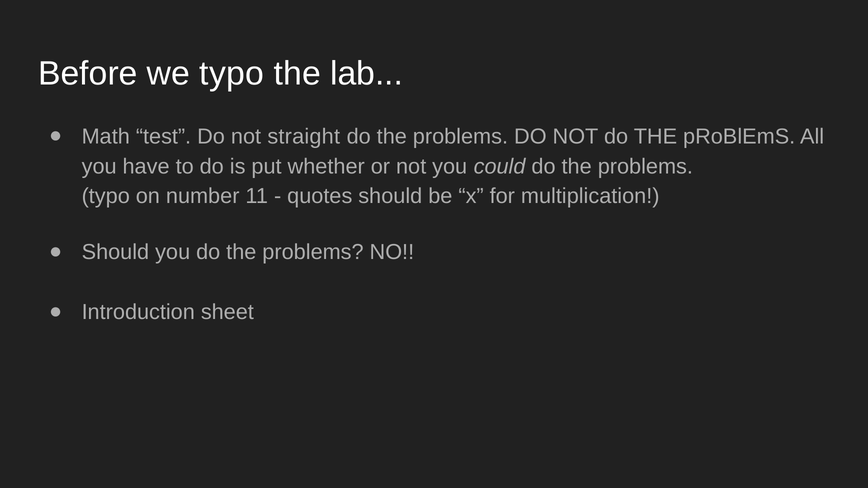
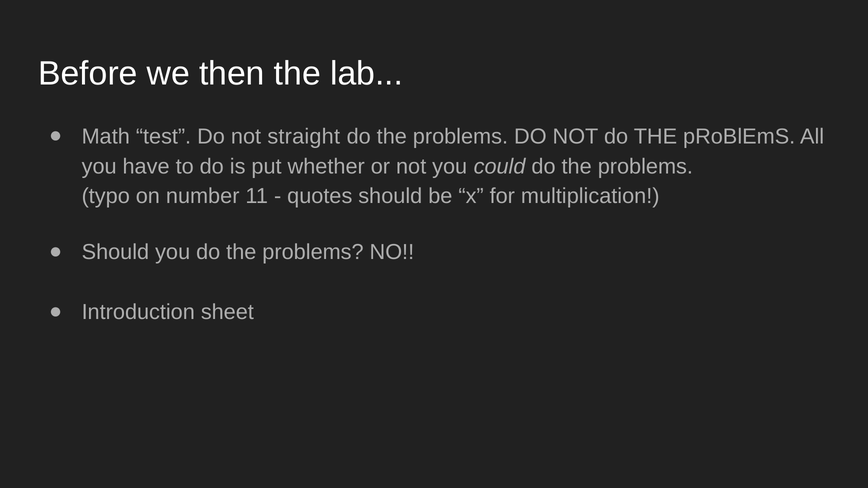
we typo: typo -> then (232, 74)
